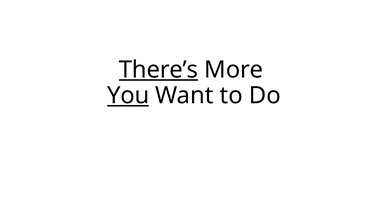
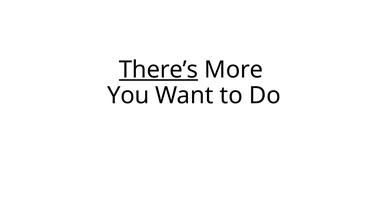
You underline: present -> none (128, 95)
